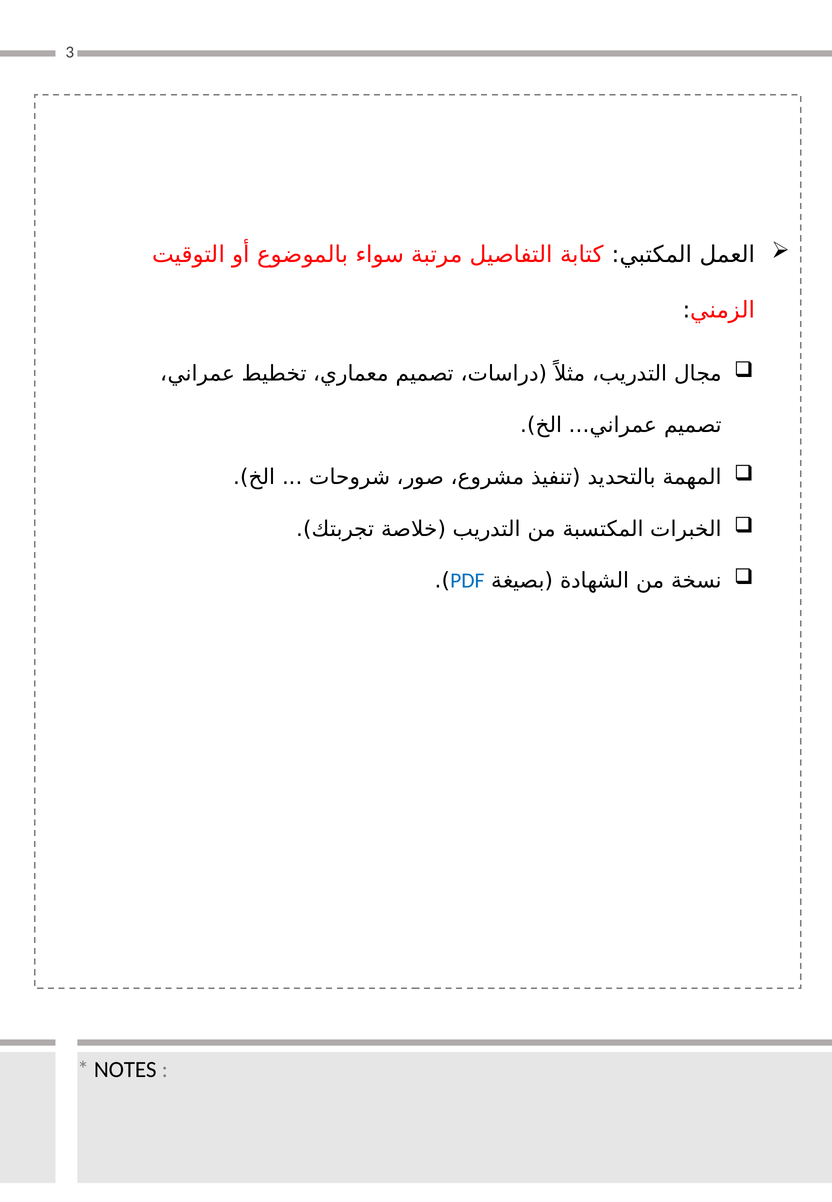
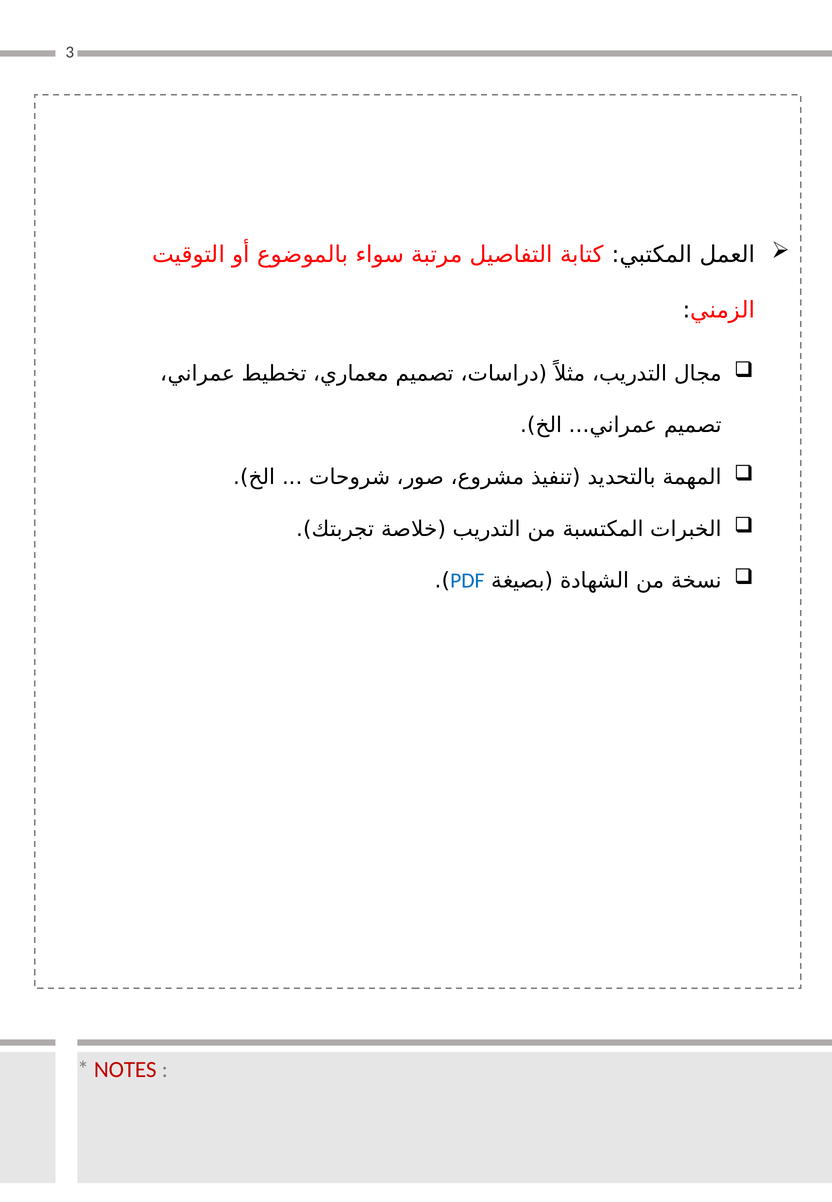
NOTES colour: black -> red (125, 1069)
